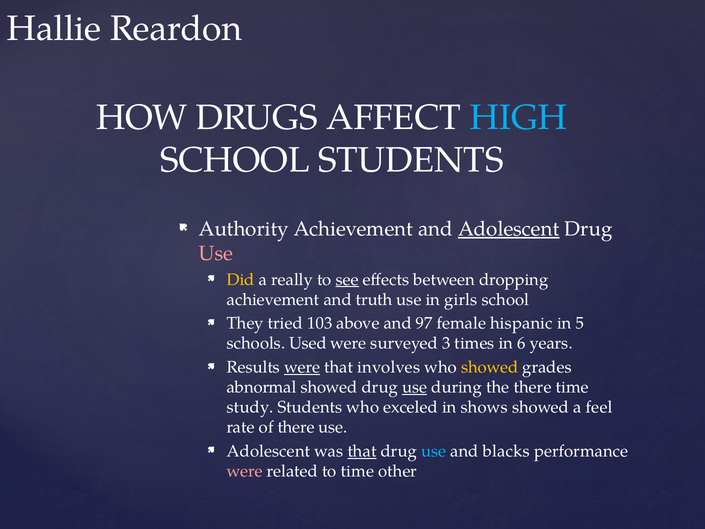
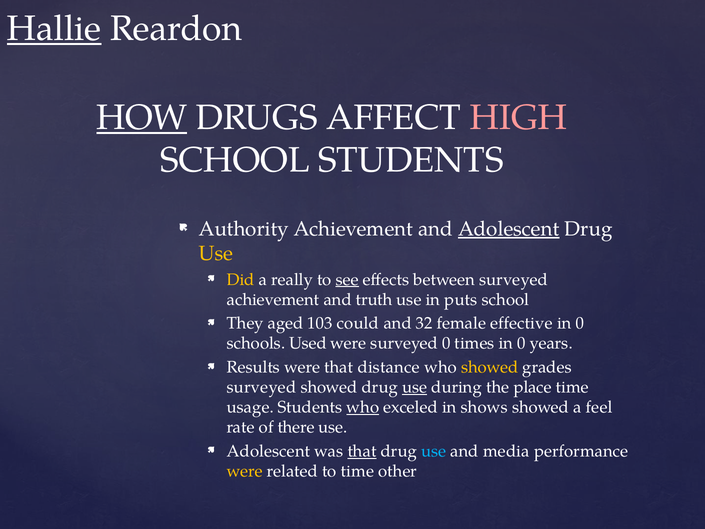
Hallie underline: none -> present (54, 29)
HOW underline: none -> present (142, 118)
HIGH colour: light blue -> pink (519, 118)
Use colour: pink -> yellow (216, 253)
between dropping: dropping -> surveyed (514, 279)
girls: girls -> puts (461, 299)
tried: tried -> aged (286, 323)
above: above -> could (358, 323)
97: 97 -> 32 (424, 323)
hispanic: hispanic -> effective (521, 323)
5: 5 -> 0 (580, 323)
surveyed 3: 3 -> 0 (446, 343)
times in 6: 6 -> 0 (521, 343)
were underline: present -> none (302, 367)
involves: involves -> distance (389, 367)
abnormal: abnormal -> surveyed (262, 387)
the there: there -> place (533, 387)
study: study -> usage (250, 407)
who underline: none -> present (363, 407)
blacks: blacks -> media (506, 451)
were colour: pink -> yellow (245, 471)
